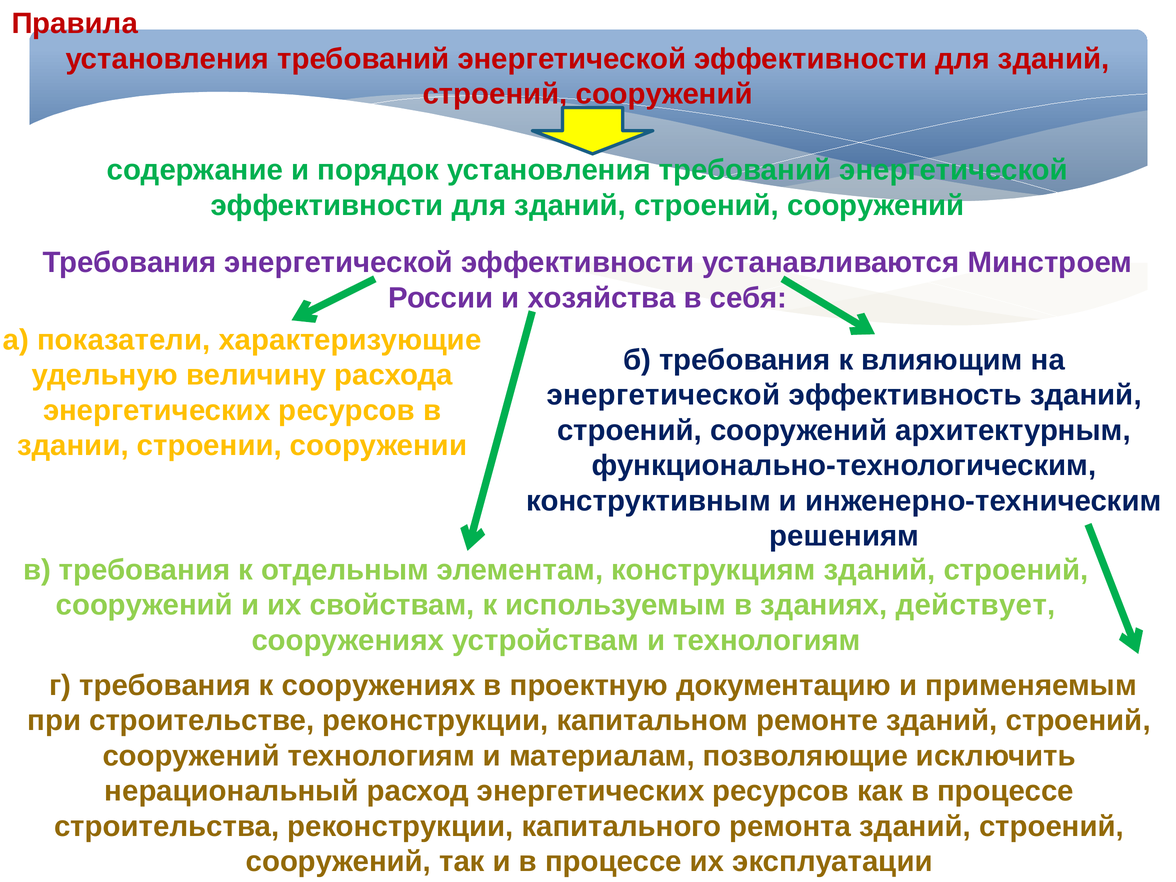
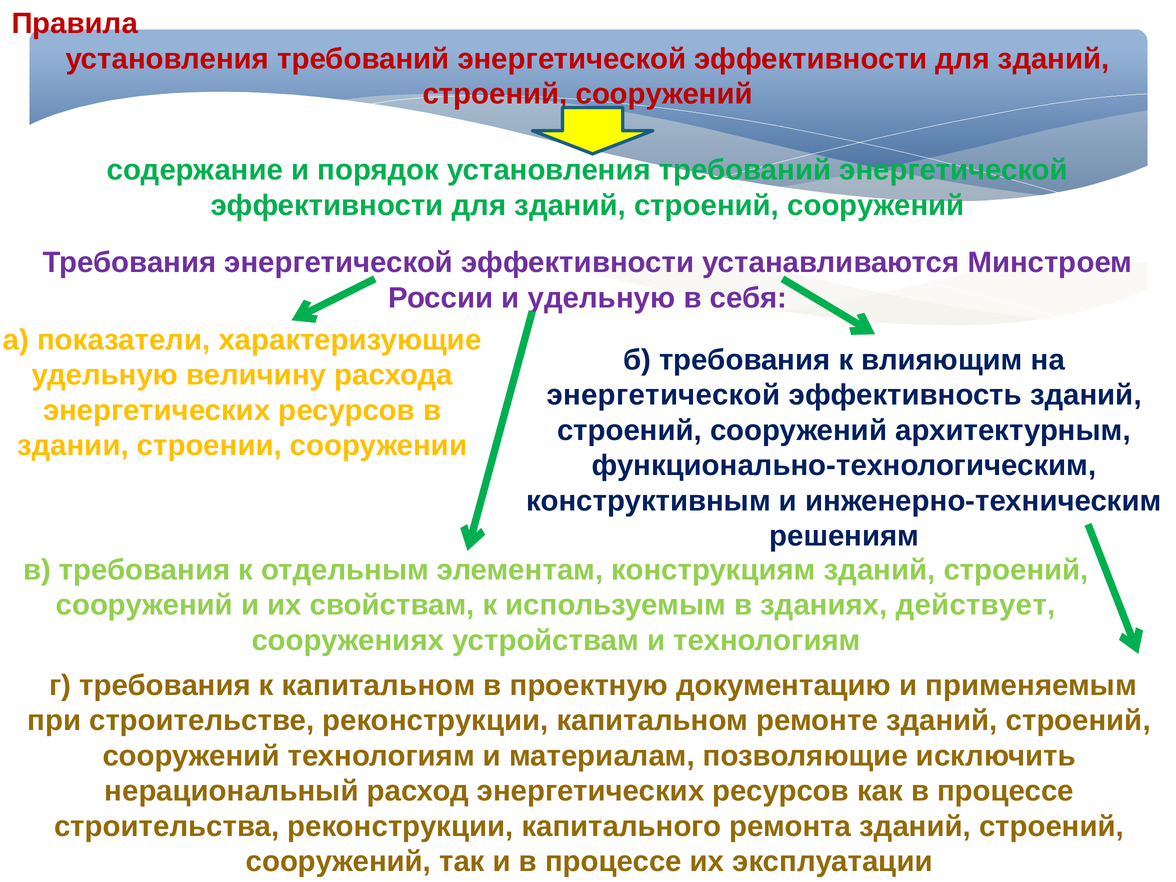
хозяйства: хозяйства -> удельную (602, 298)
к сооружениях: сооружениях -> капитальном (379, 685)
